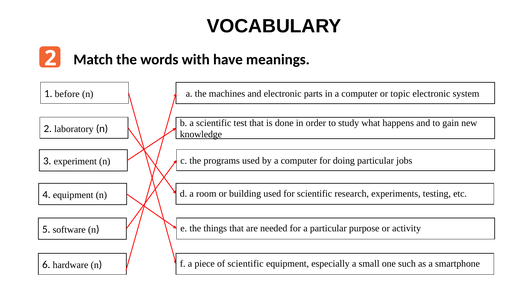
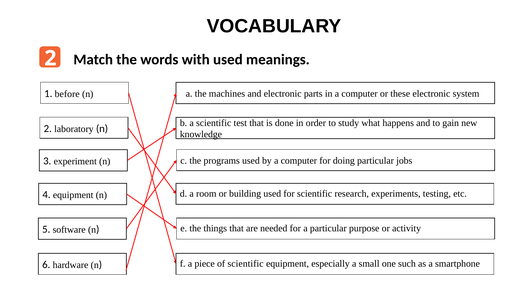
with have: have -> used (228, 59)
topic: topic -> these (400, 94)
